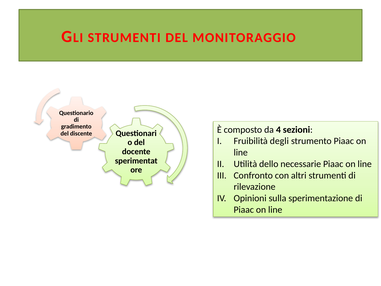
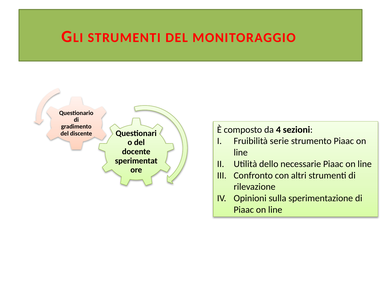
degli: degli -> serie (279, 141)
